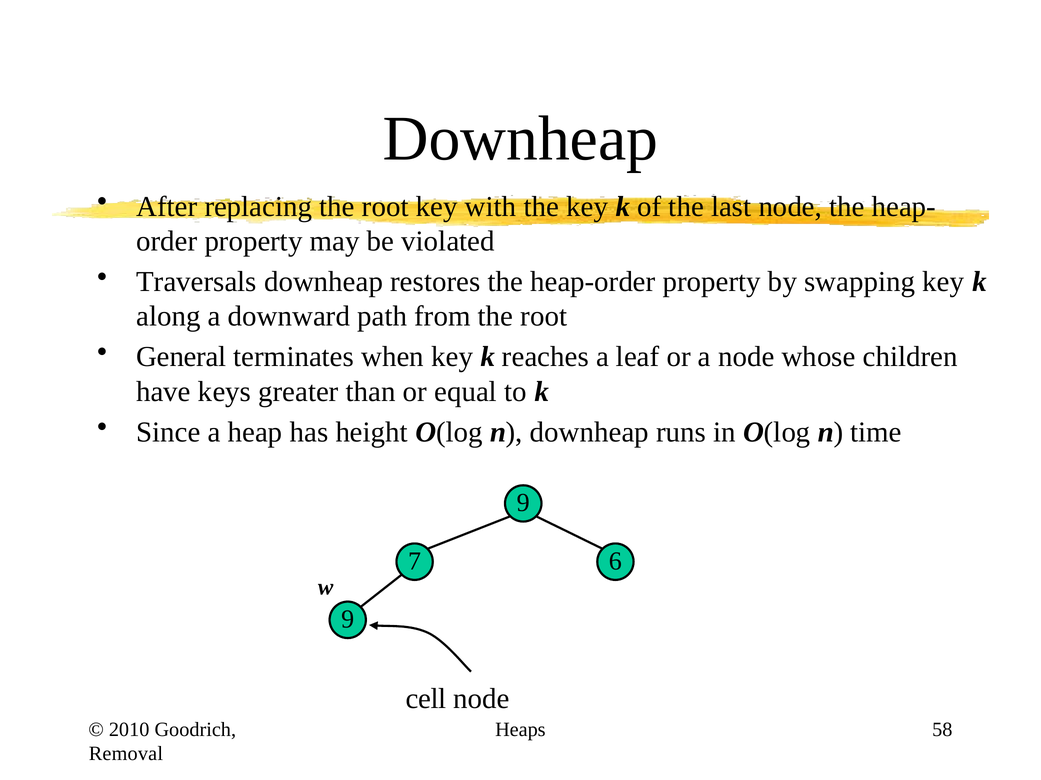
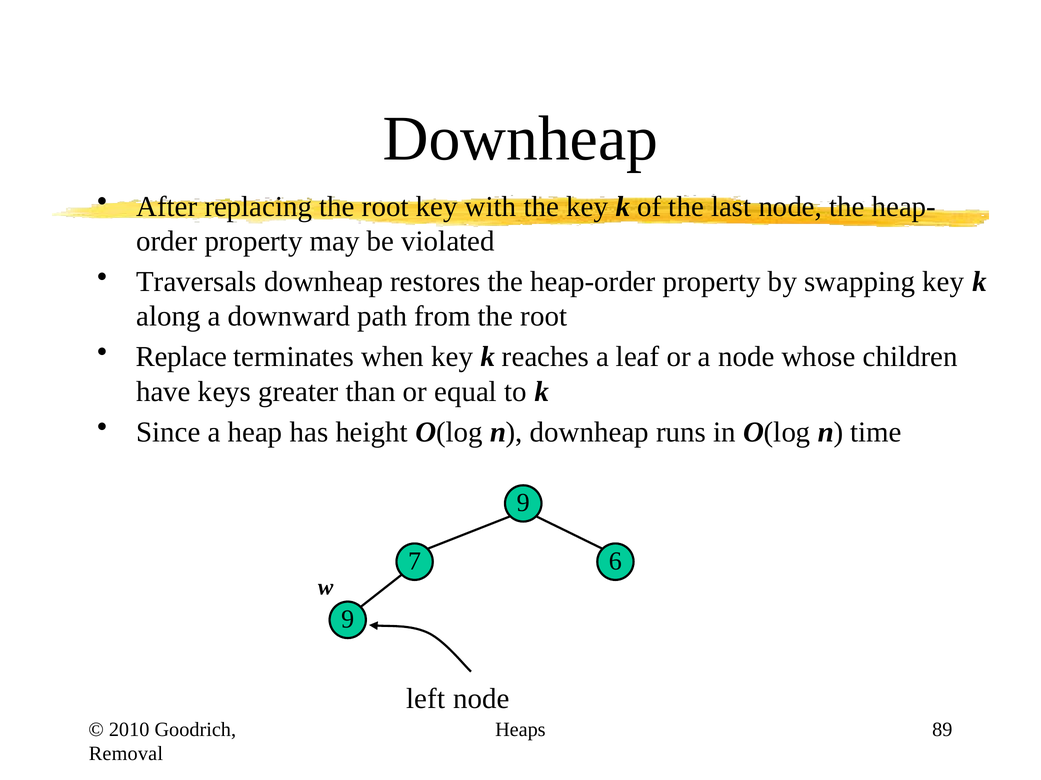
General: General -> Replace (181, 357)
cell: cell -> left (426, 699)
58: 58 -> 89 (942, 730)
